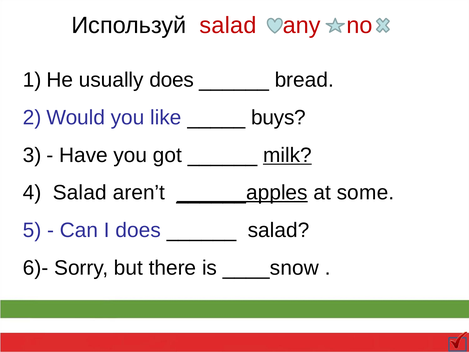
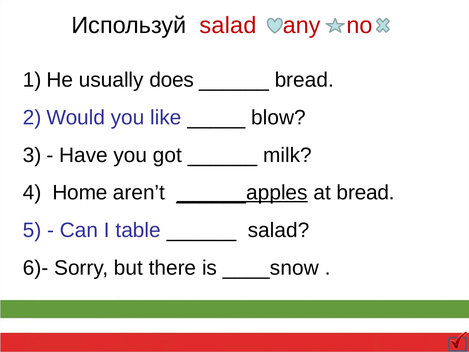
buys: buys -> blow (278, 118)
milk underline: present -> none (287, 155)
4 Salad: Salad -> Home (80, 193)
at some: some -> bread (366, 193)
I does: does -> table (138, 230)
